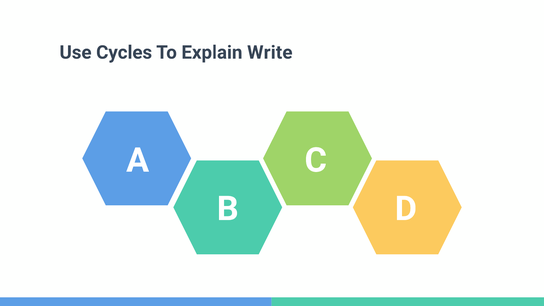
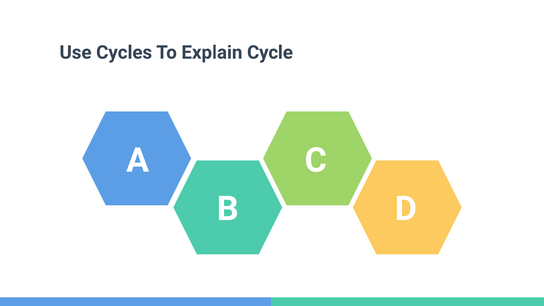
Write: Write -> Cycle (270, 53)
